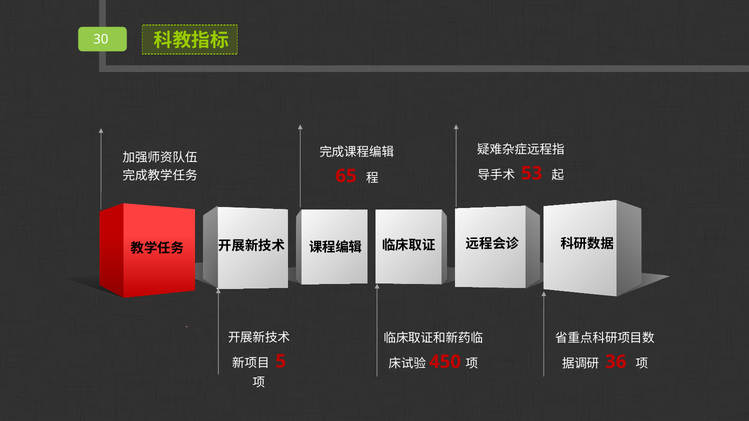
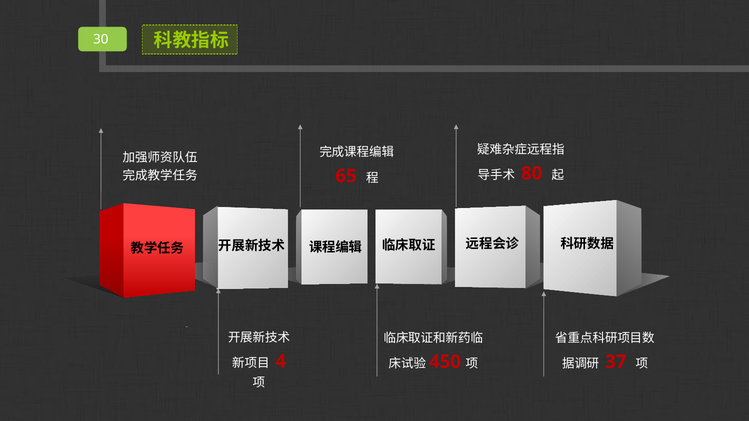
53: 53 -> 80 (532, 173)
5: 5 -> 4 (281, 361)
36: 36 -> 37 (616, 362)
